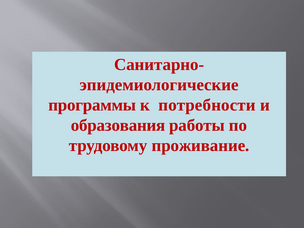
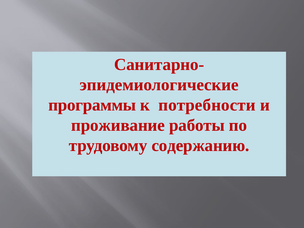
образования: образования -> проживание (118, 125)
проживание: проживание -> содержанию (201, 146)
